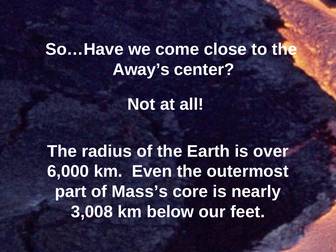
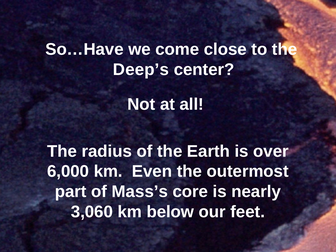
Away’s: Away’s -> Deep’s (141, 70)
3,008: 3,008 -> 3,060 (92, 212)
